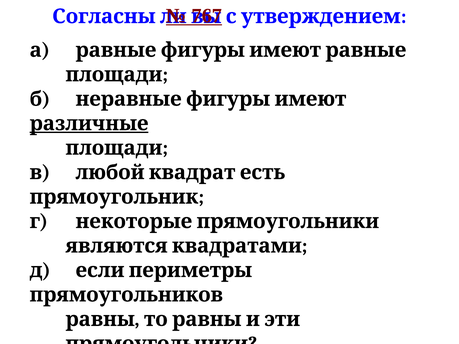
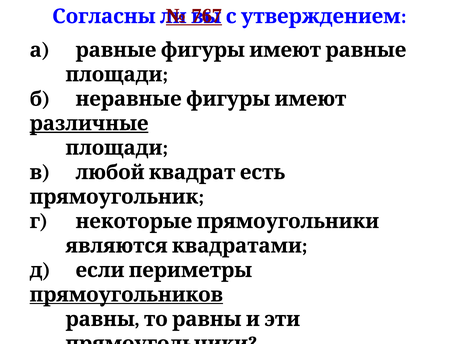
прямоугольников underline: none -> present (126, 295)
